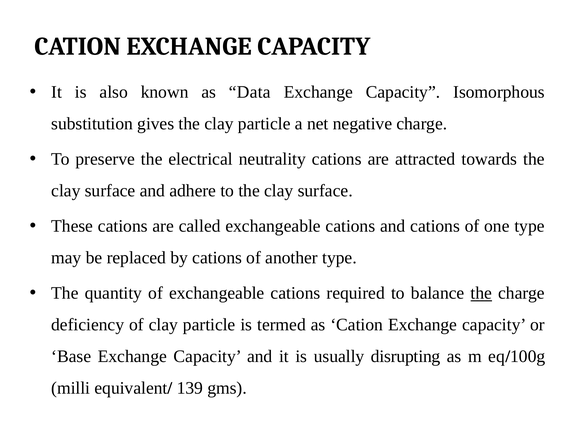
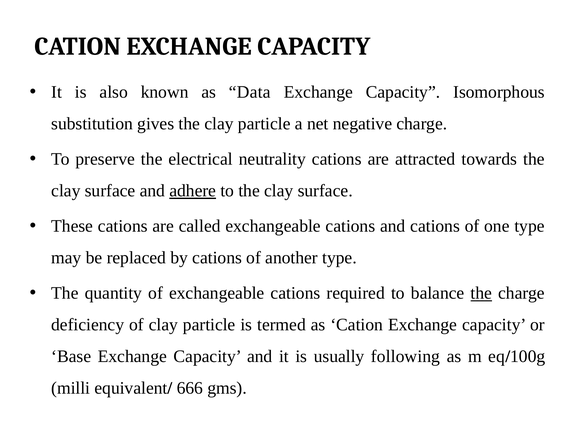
adhere underline: none -> present (193, 191)
disrupting: disrupting -> following (405, 357)
139: 139 -> 666 (190, 388)
